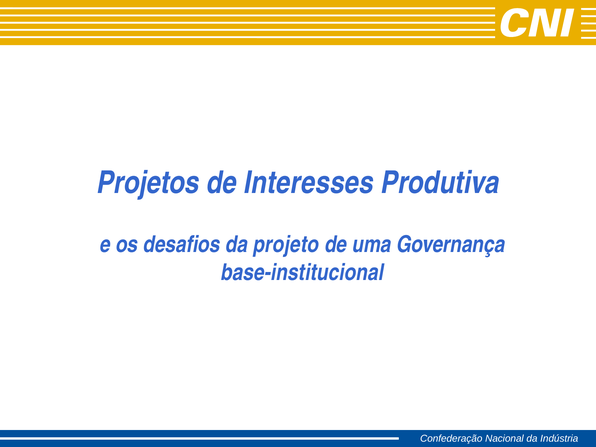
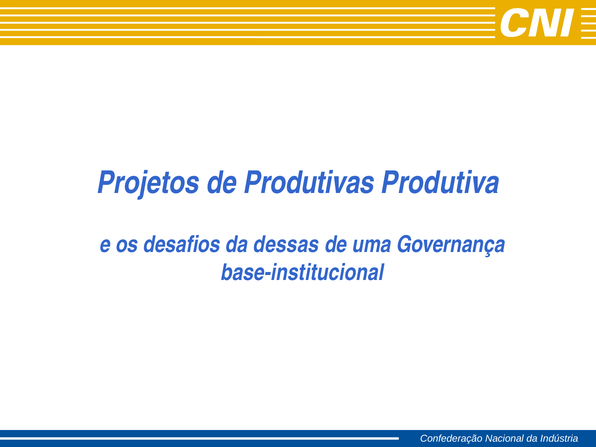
Interesses: Interesses -> Produtivas (309, 183)
projeto: projeto -> dessas (286, 245)
